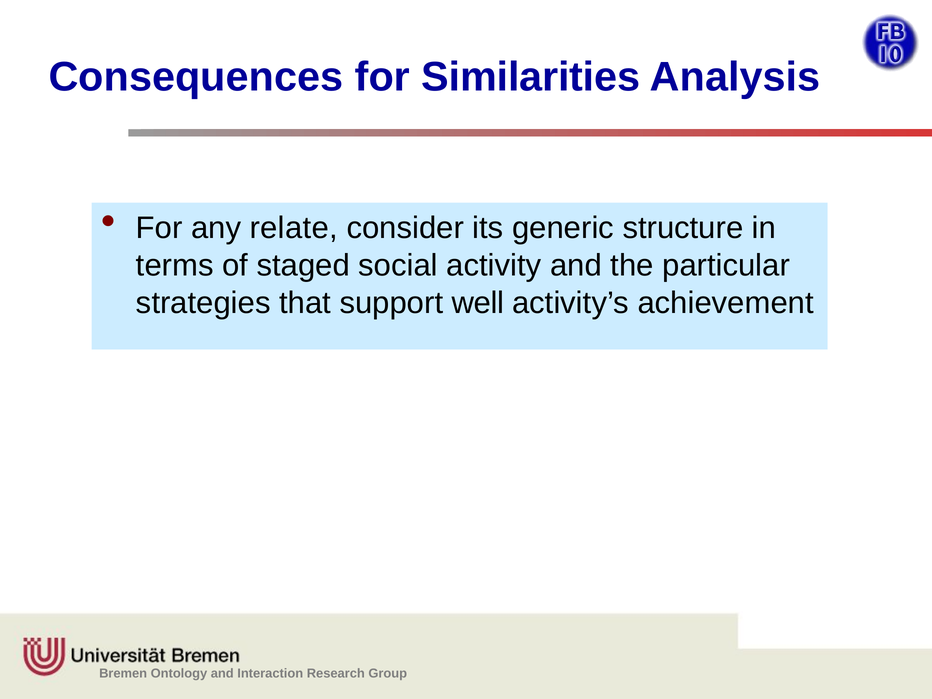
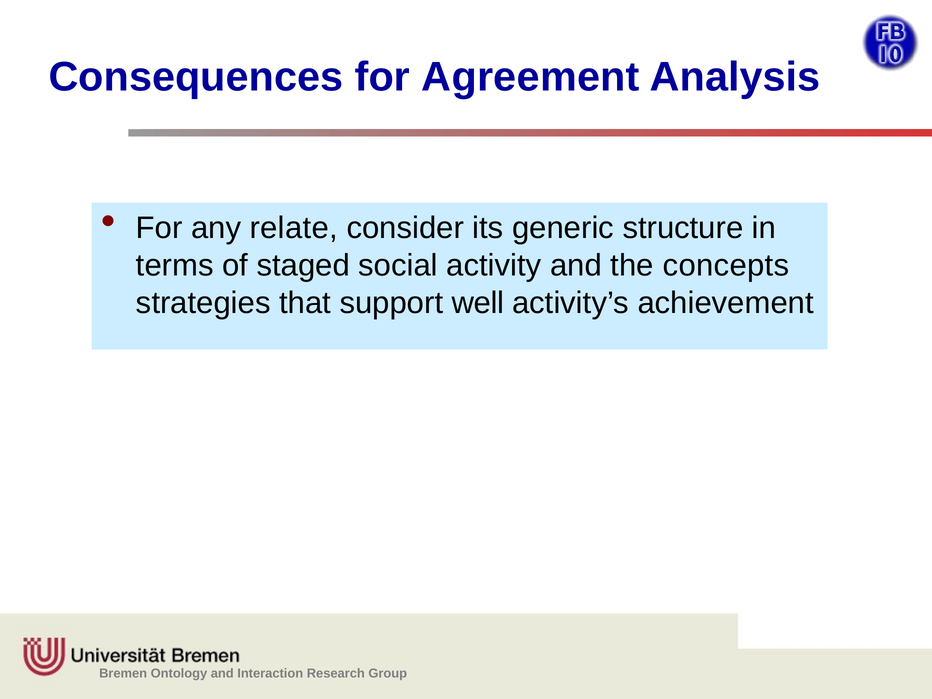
Similarities: Similarities -> Agreement (531, 77)
particular: particular -> concepts (726, 265)
